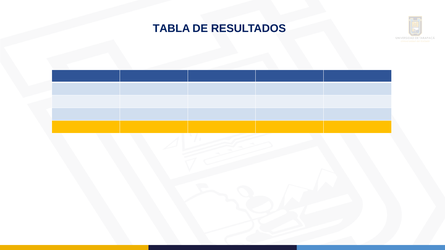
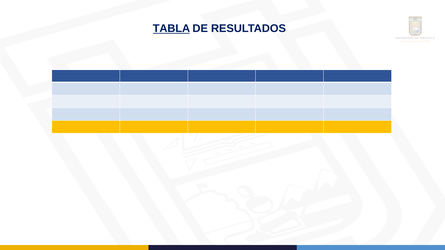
TABLA underline: none -> present (171, 29)
